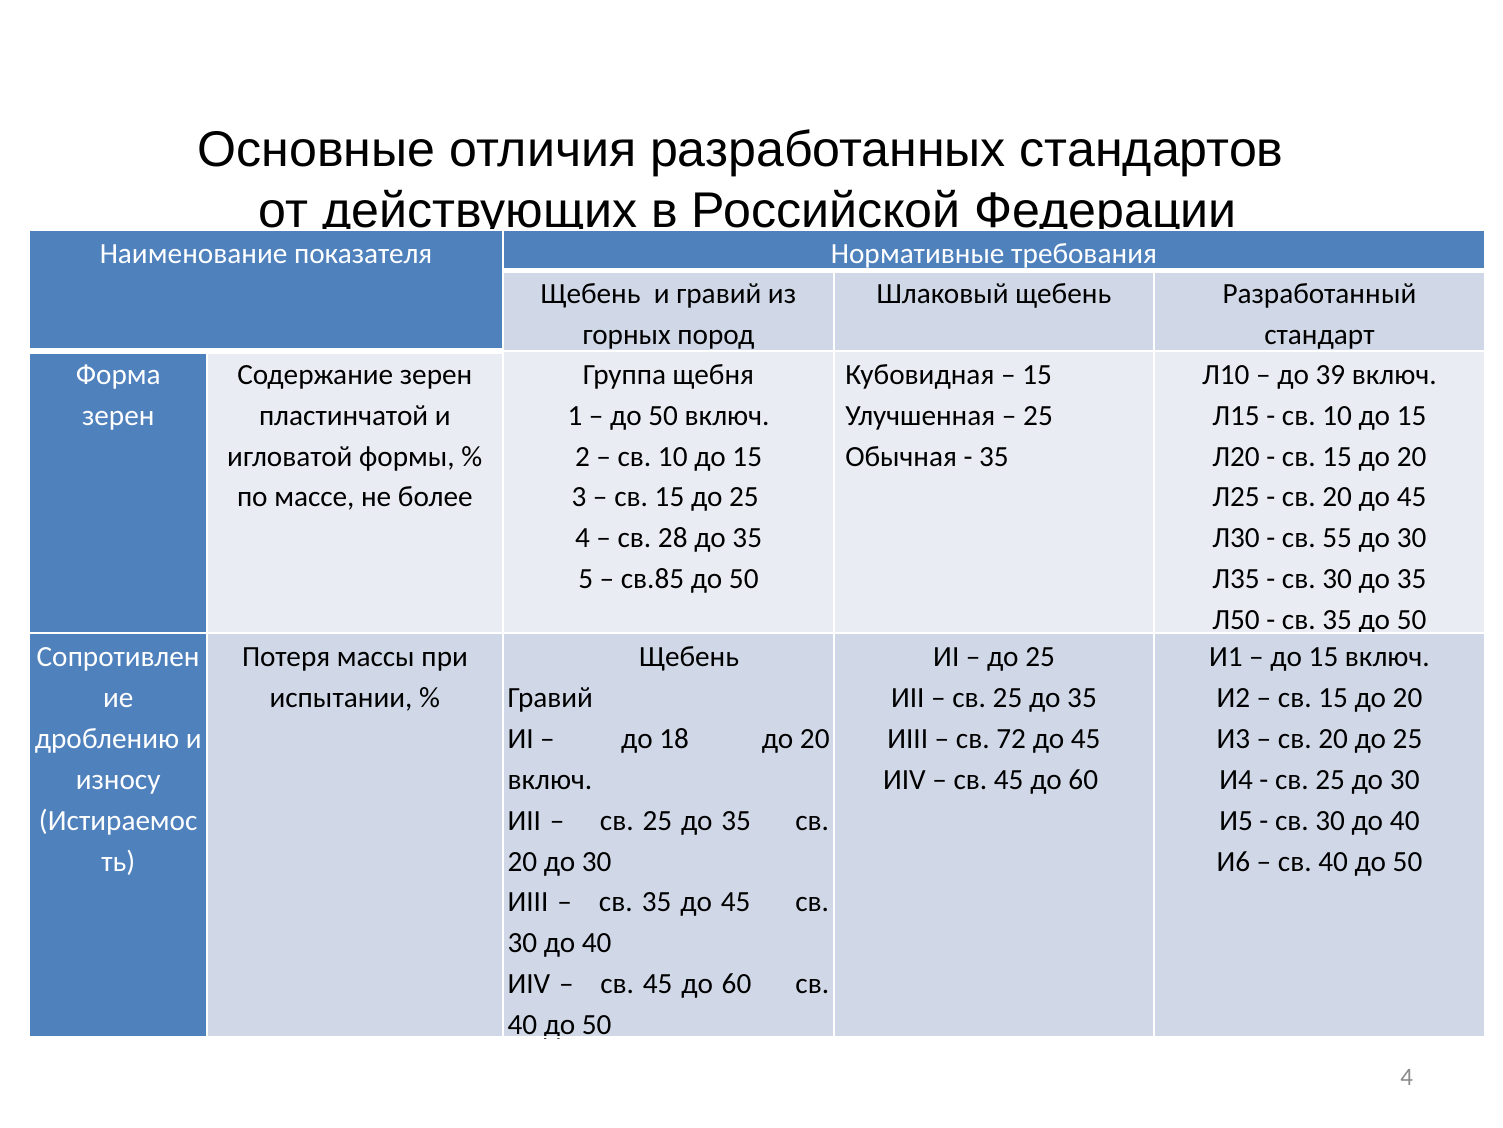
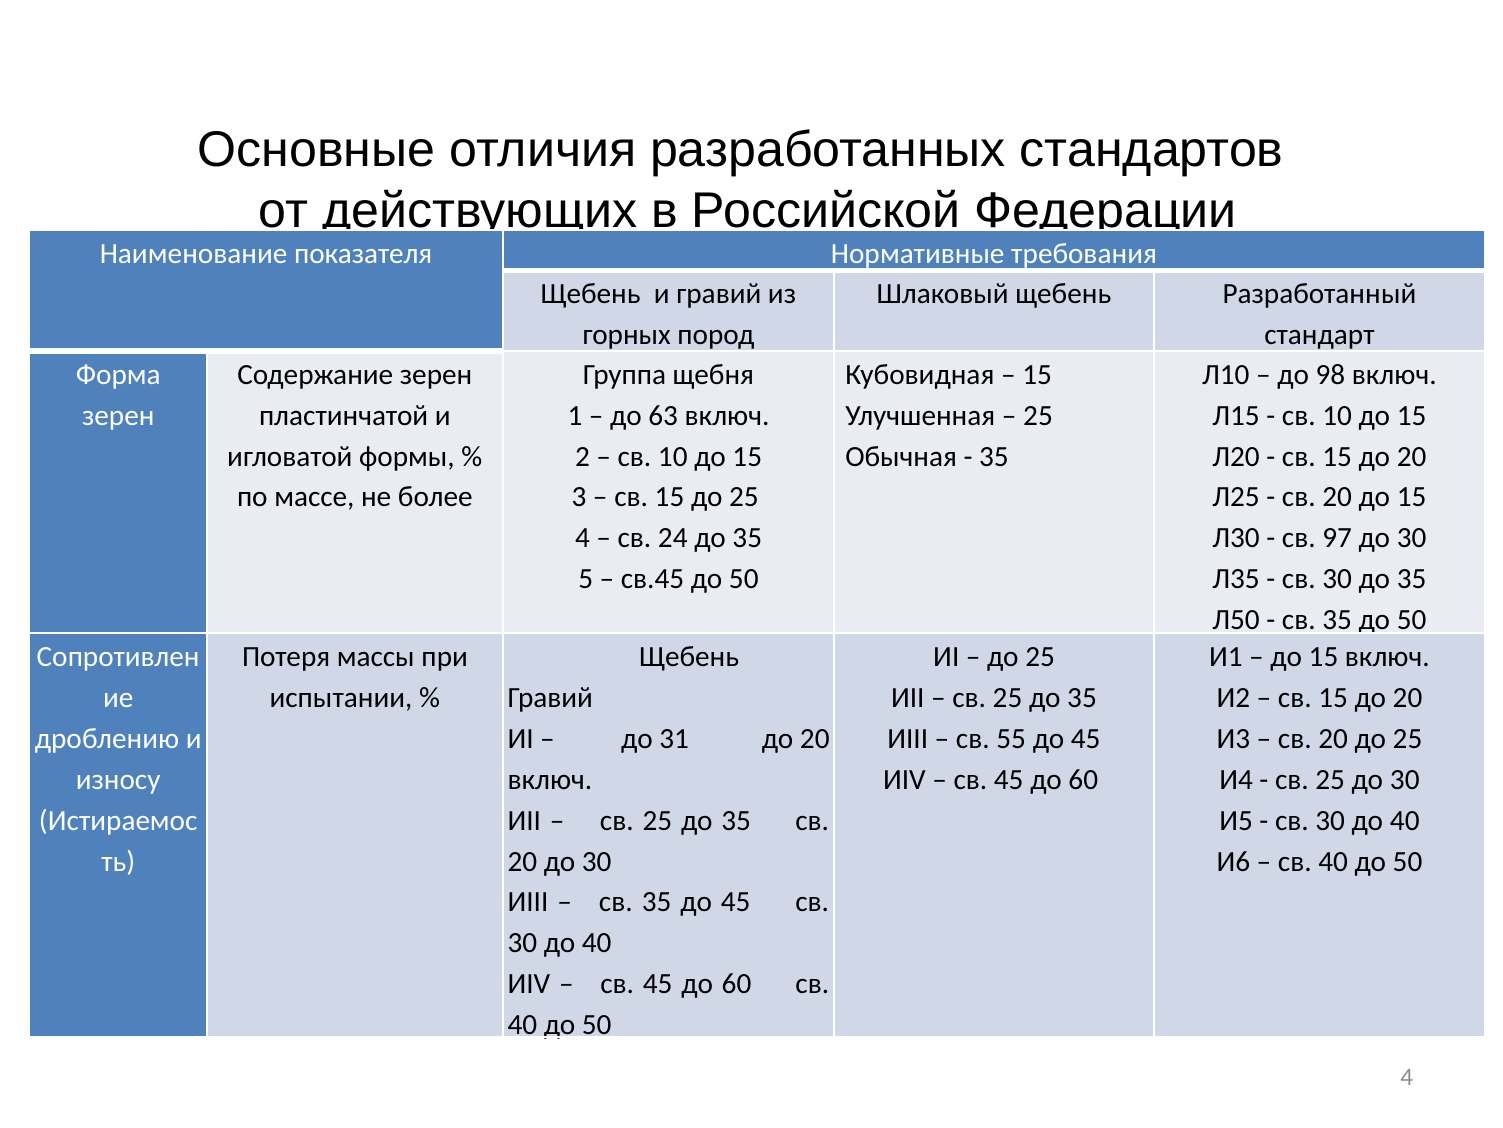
39: 39 -> 98 (1330, 374)
50: 50 -> 63 (663, 415)
20 до 45: 45 -> 15 (1412, 497)
28: 28 -> 24 (673, 538)
55: 55 -> 97 (1337, 538)
св.85: св.85 -> св.45 (653, 579)
18: 18 -> 31 (674, 738)
72: 72 -> 55 (1011, 738)
